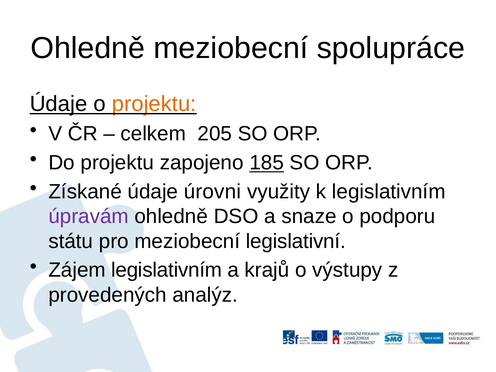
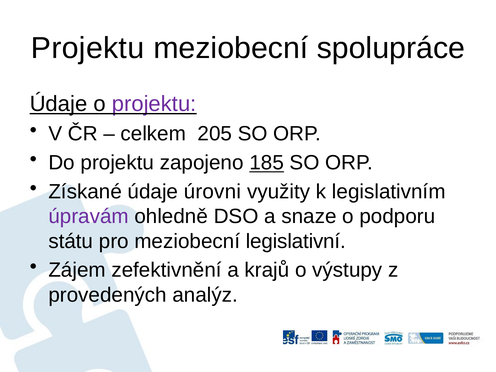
Ohledně: Ohledně -> Projektu (88, 48)
projektu colour: orange -> purple (154, 104)
Zájem legislativním: legislativním -> zefektivnění (167, 270)
